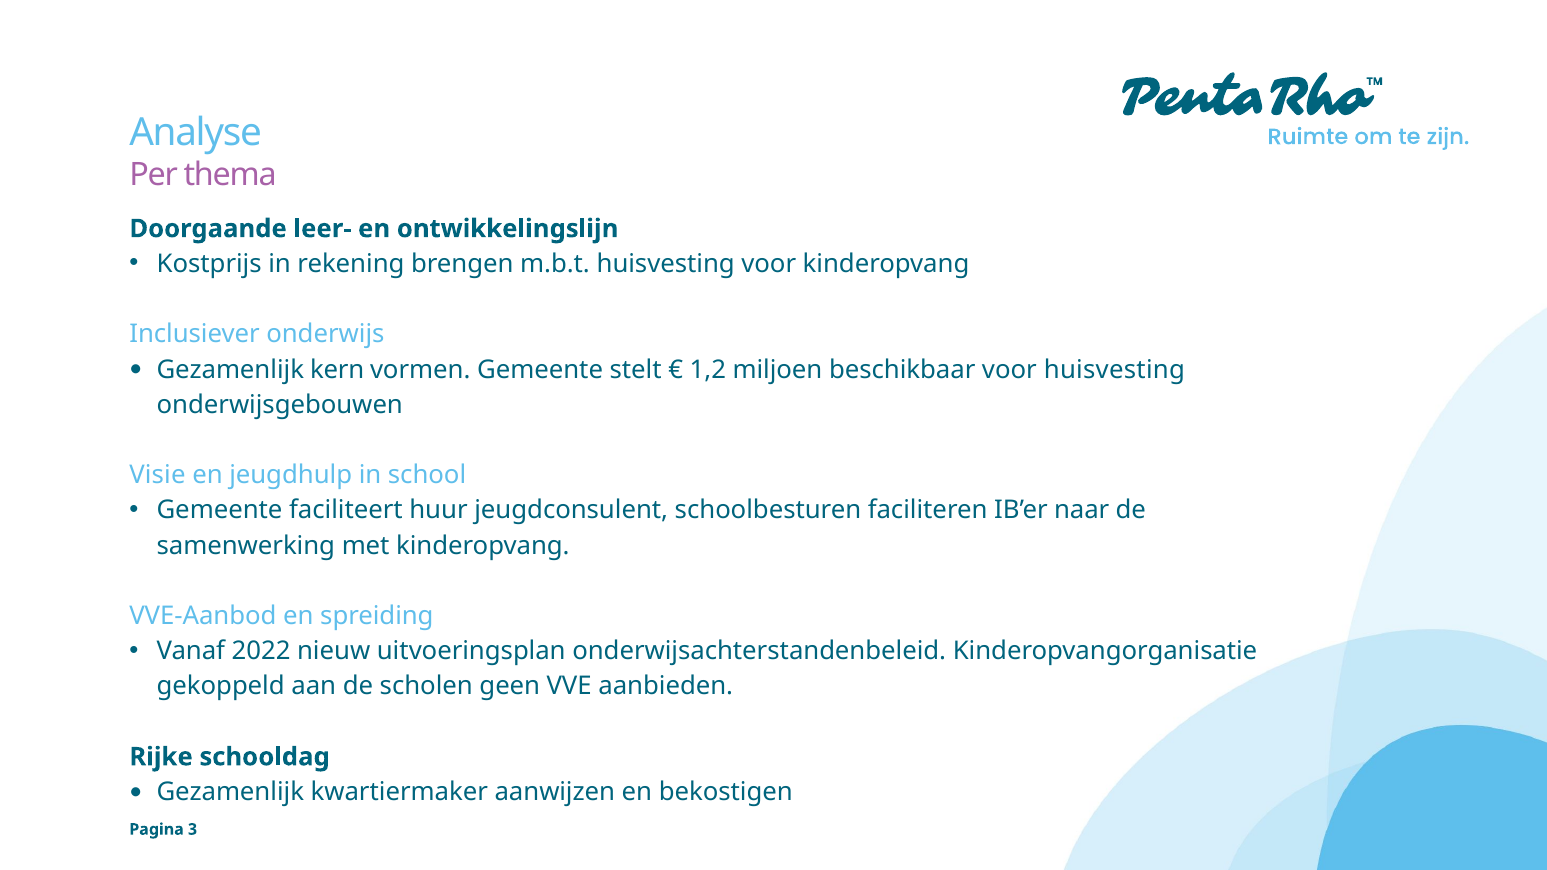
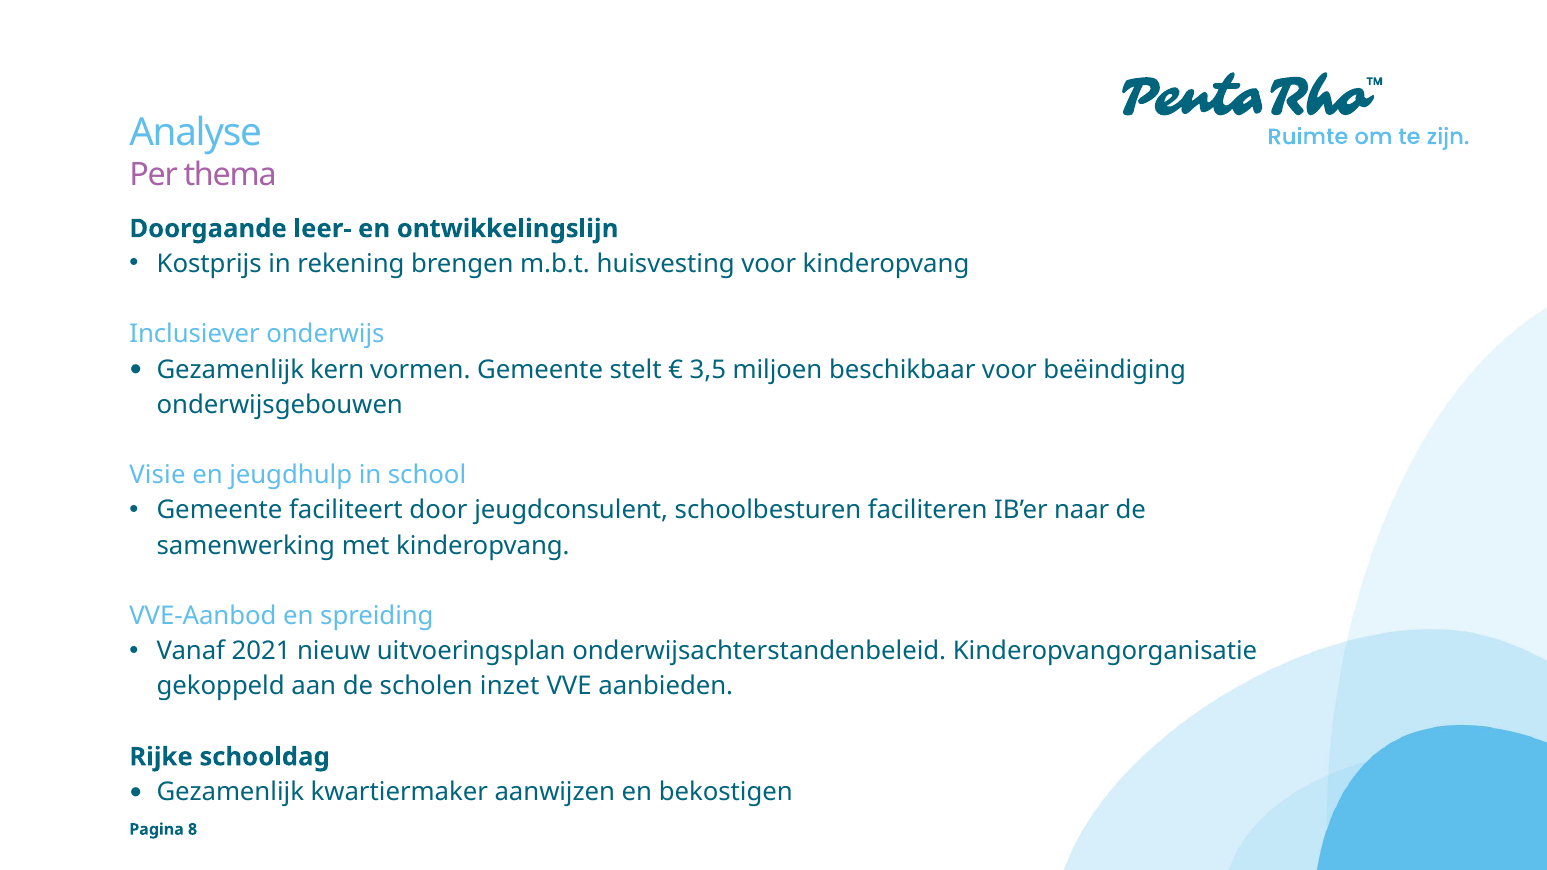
1,2: 1,2 -> 3,5 (708, 370)
voor huisvesting: huisvesting -> beëindiging (1115, 370)
huur: huur -> door (438, 510)
2022: 2022 -> 2021 (261, 651)
geen: geen -> inzet (510, 687)
3: 3 -> 8 (193, 830)
